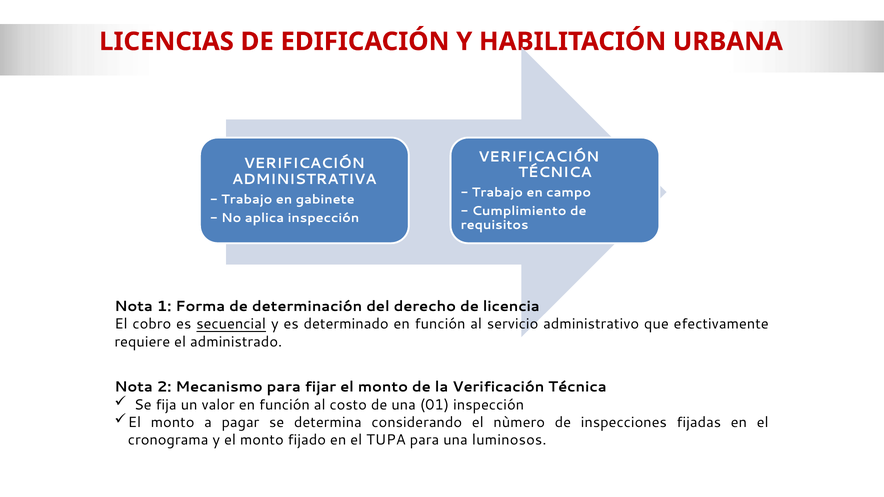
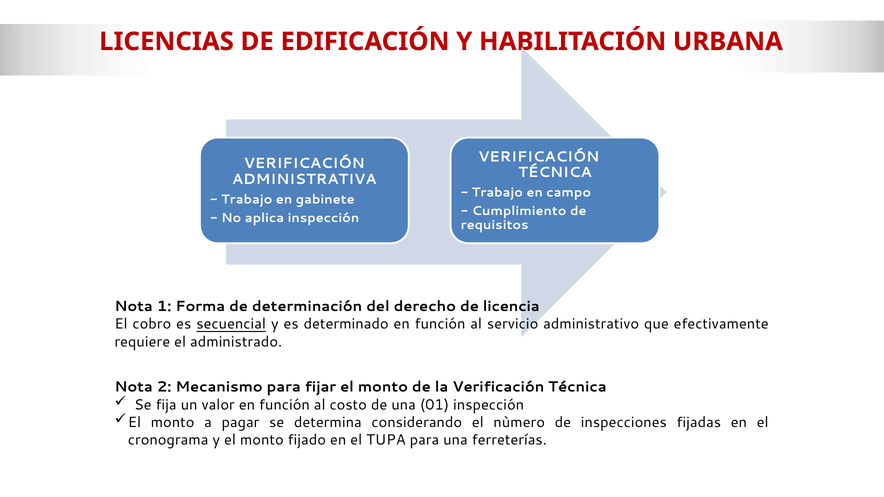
luminosos: luminosos -> ferreterías (509, 440)
